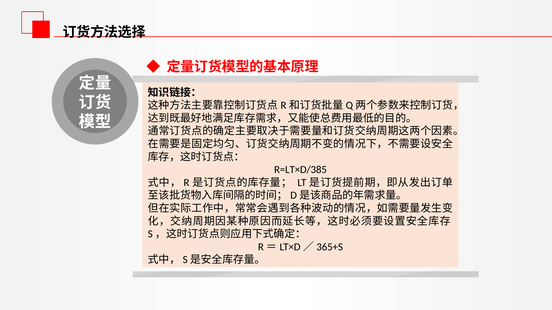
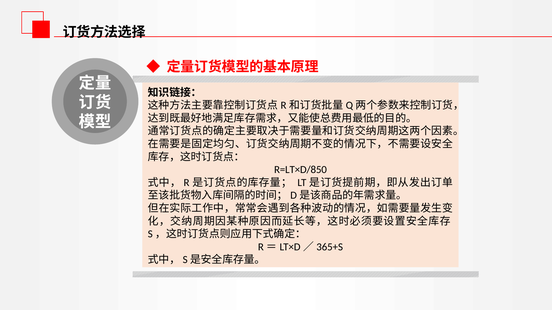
R=LT×D/385: R=LT×D/385 -> R=LT×D/850 (300, 170)
